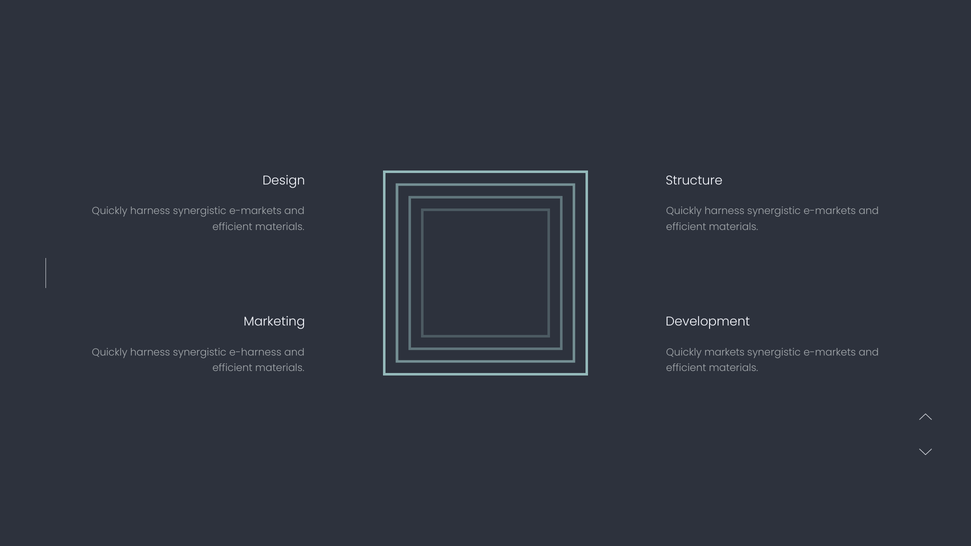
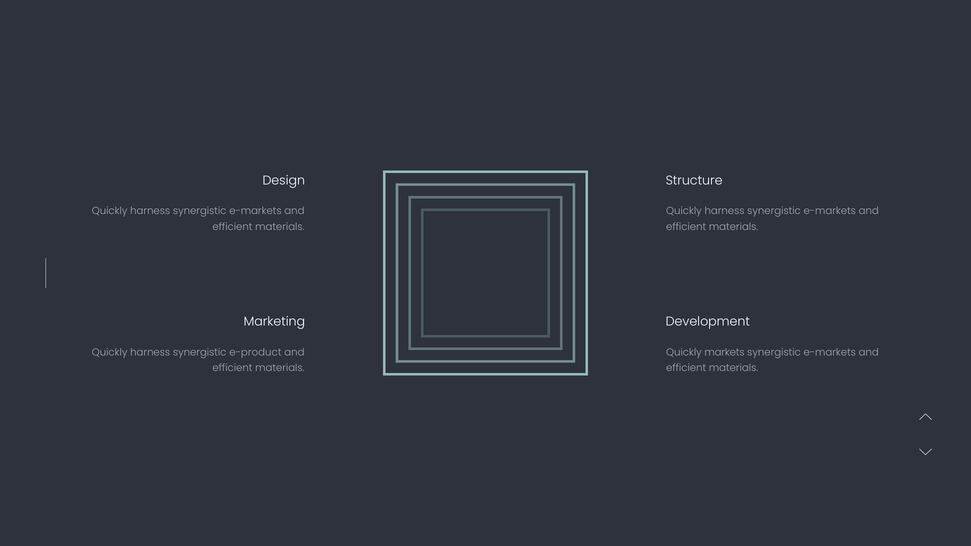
e-harness: e-harness -> e-product (255, 352)
